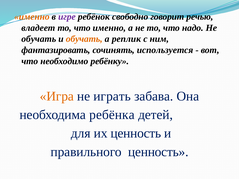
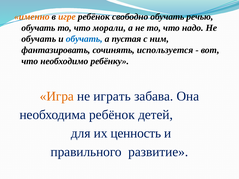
игре colour: purple -> orange (67, 17)
свободно говорит: говорит -> обучать (167, 17)
владеет: владеет -> обучать (38, 28)
что именно: именно -> морали (109, 28)
обучать colour: orange -> blue (84, 39)
реплик: реплик -> пустая (126, 39)
необходима ребёнка: ребёнка -> ребёнок (112, 115)
правильного ценность: ценность -> развитие (158, 152)
